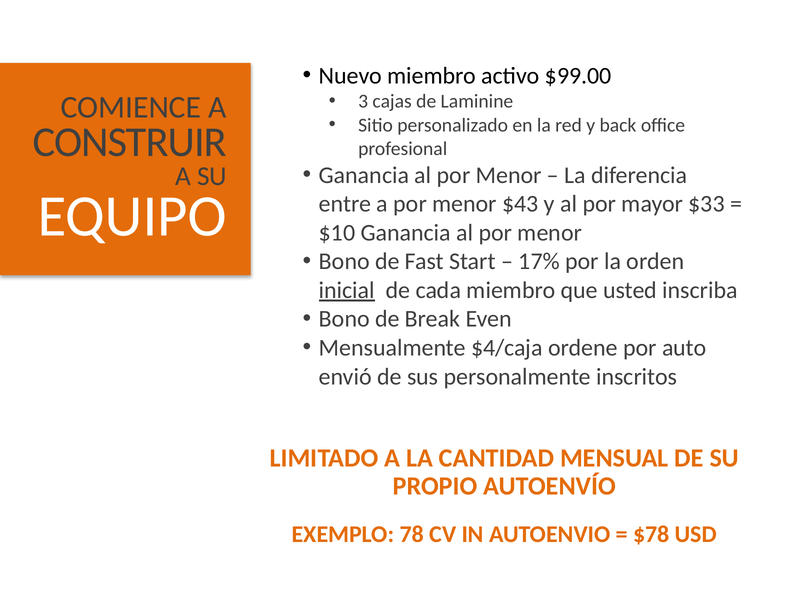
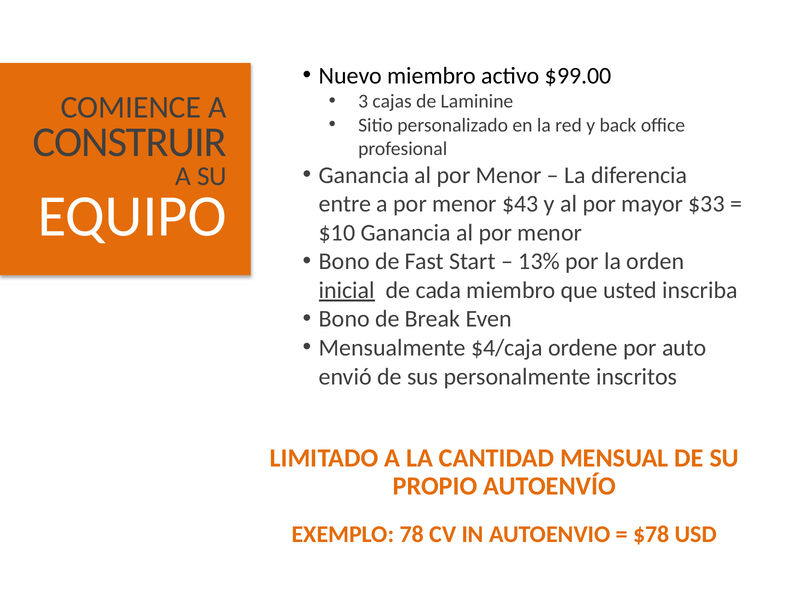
17%: 17% -> 13% (539, 261)
